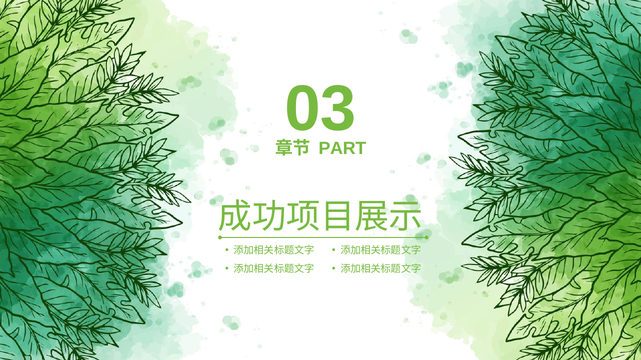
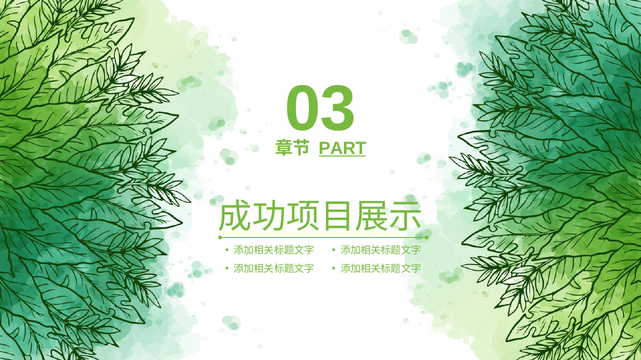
PART underline: none -> present (342, 148)
